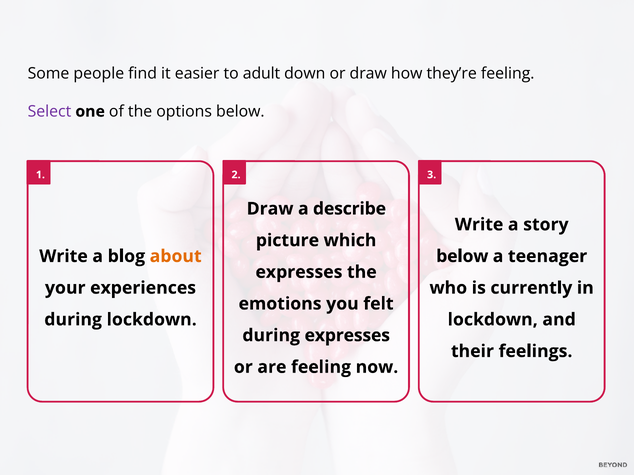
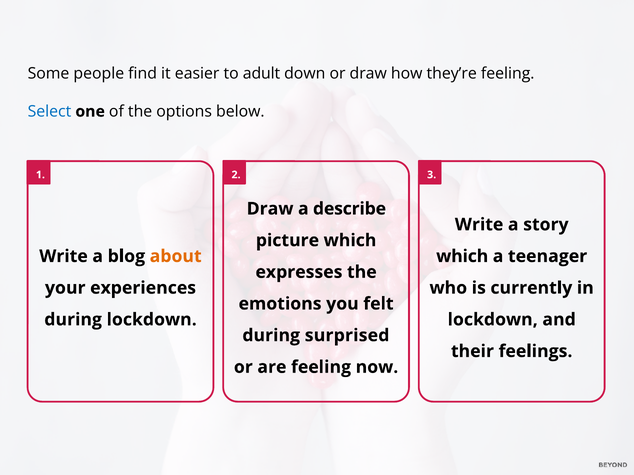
Select colour: purple -> blue (49, 112)
below: below -> which (462, 256)
during expresses: expresses -> surprised (347, 336)
